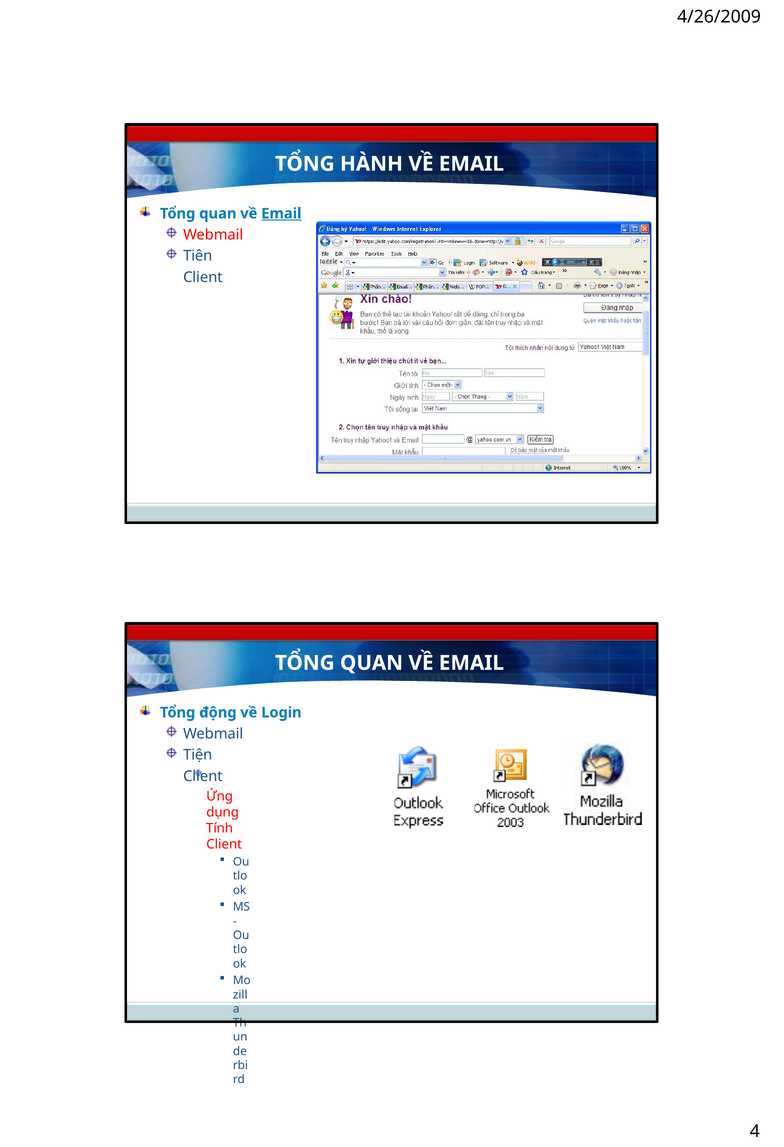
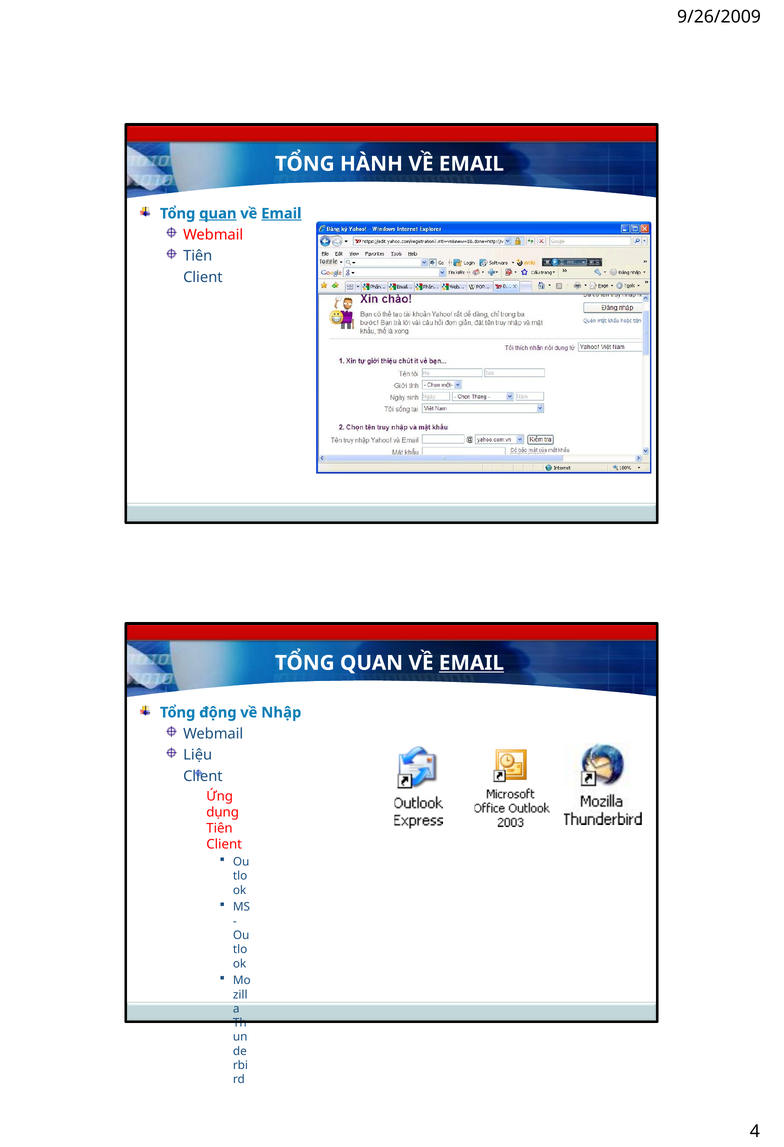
4/26/2009: 4/26/2009 -> 9/26/2009 (719, 17)
quan underline: none -> present (218, 214)
EMAIL underline: none -> present (471, 664)
Login: Login -> Nhập (281, 713)
Tiện: Tiện -> Liệu (198, 756)
Tính: Tính -> Tiên (220, 829)
